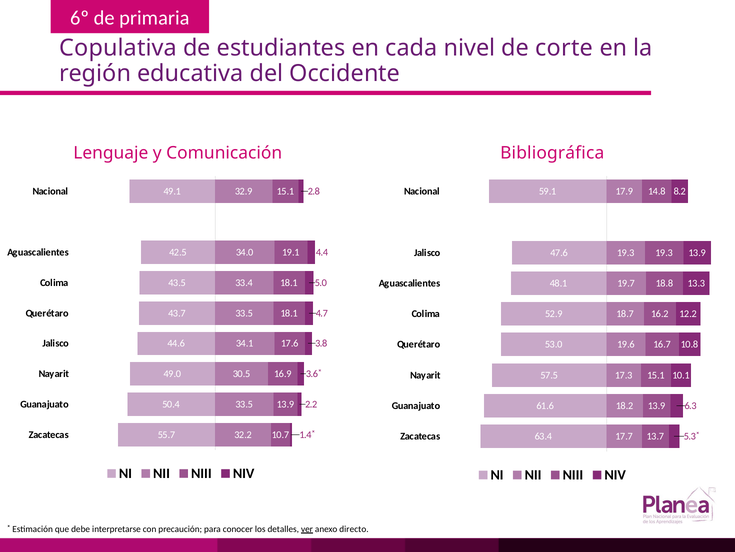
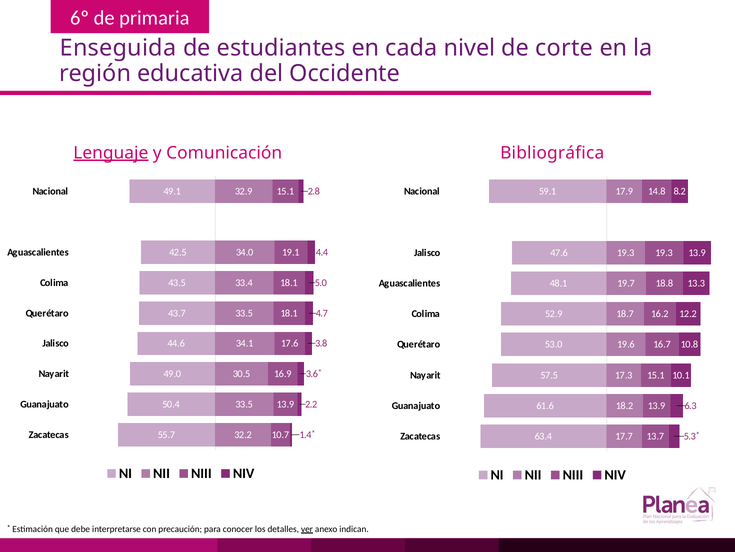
Copulativa: Copulativa -> Enseguida (118, 48)
Lenguaje underline: none -> present (111, 153)
directo: directo -> indican (354, 528)
